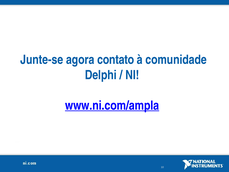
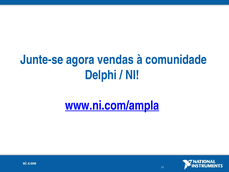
contato: contato -> vendas (116, 60)
